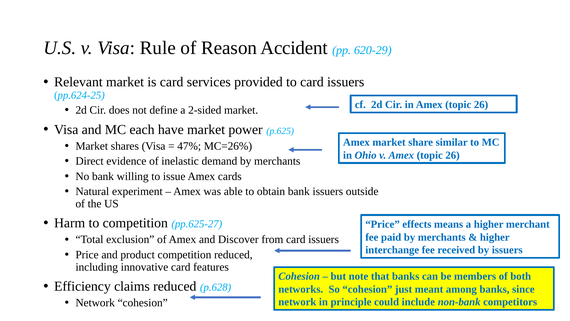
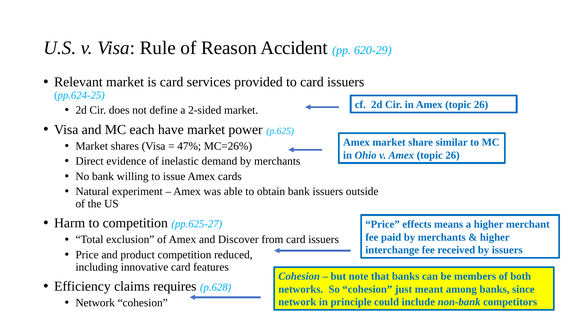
claims reduced: reduced -> requires (175, 286)
